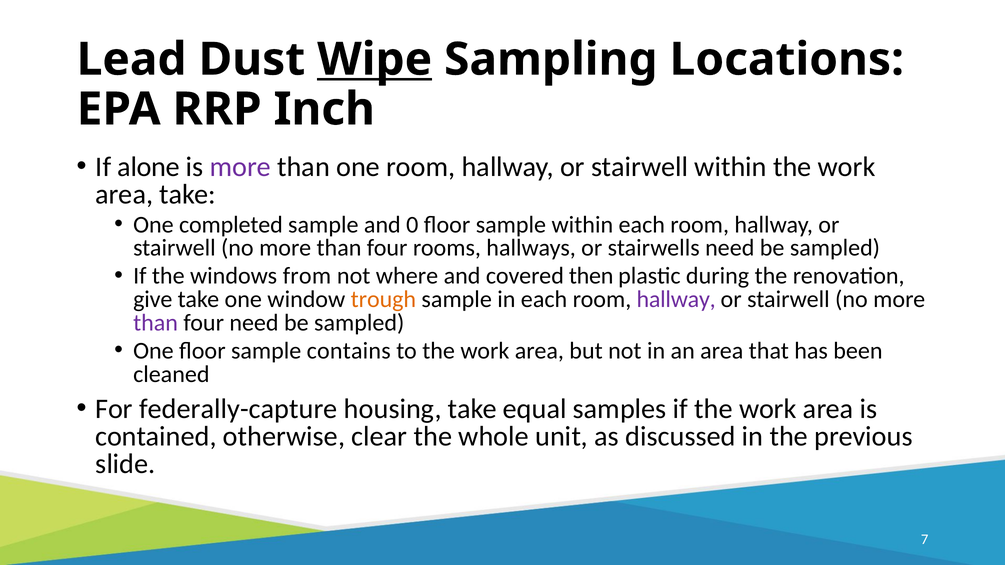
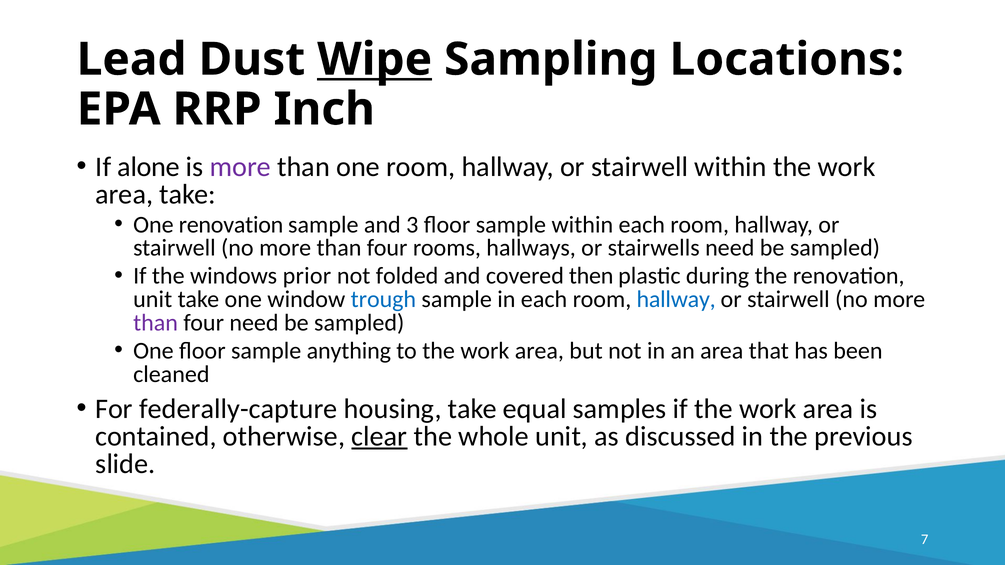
One completed: completed -> renovation (231, 225)
0: 0 -> 3 (412, 225)
from: from -> prior (307, 276)
where: where -> folded (407, 276)
give: give -> unit (153, 300)
trough colour: orange -> blue (383, 300)
hallway colour: purple -> blue (676, 300)
contains: contains -> anything (349, 351)
clear underline: none -> present (379, 437)
